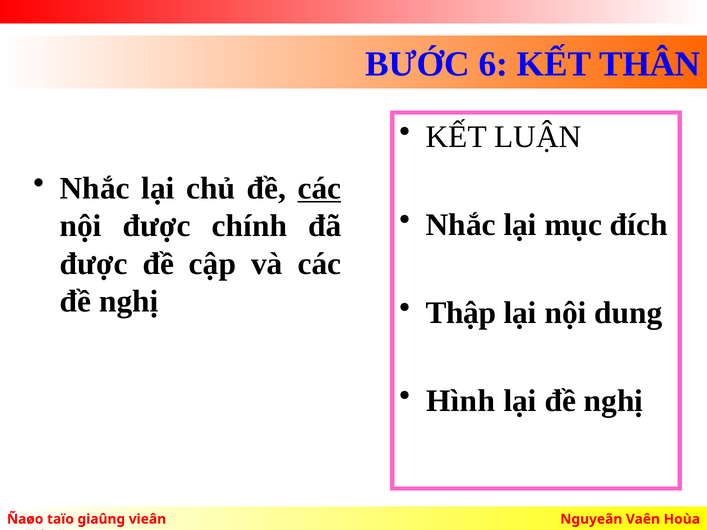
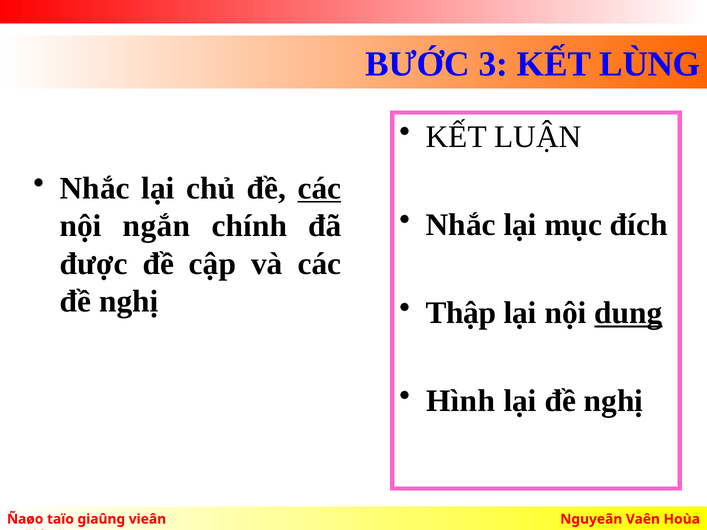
6: 6 -> 3 (493, 64)
THÂN: THÂN -> LÙNG (650, 64)
nội được: được -> ngắn (157, 226)
dung underline: none -> present (628, 313)
